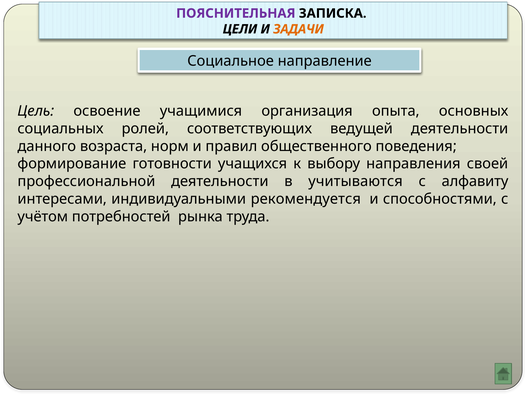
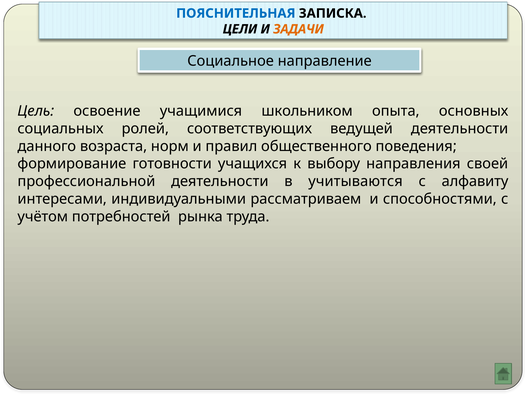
ПОЯСНИТЕЛЬНАЯ colour: purple -> blue (236, 13)
организация: организация -> школьником (307, 111)
рекомендуется: рекомендуется -> рассматриваем (306, 199)
